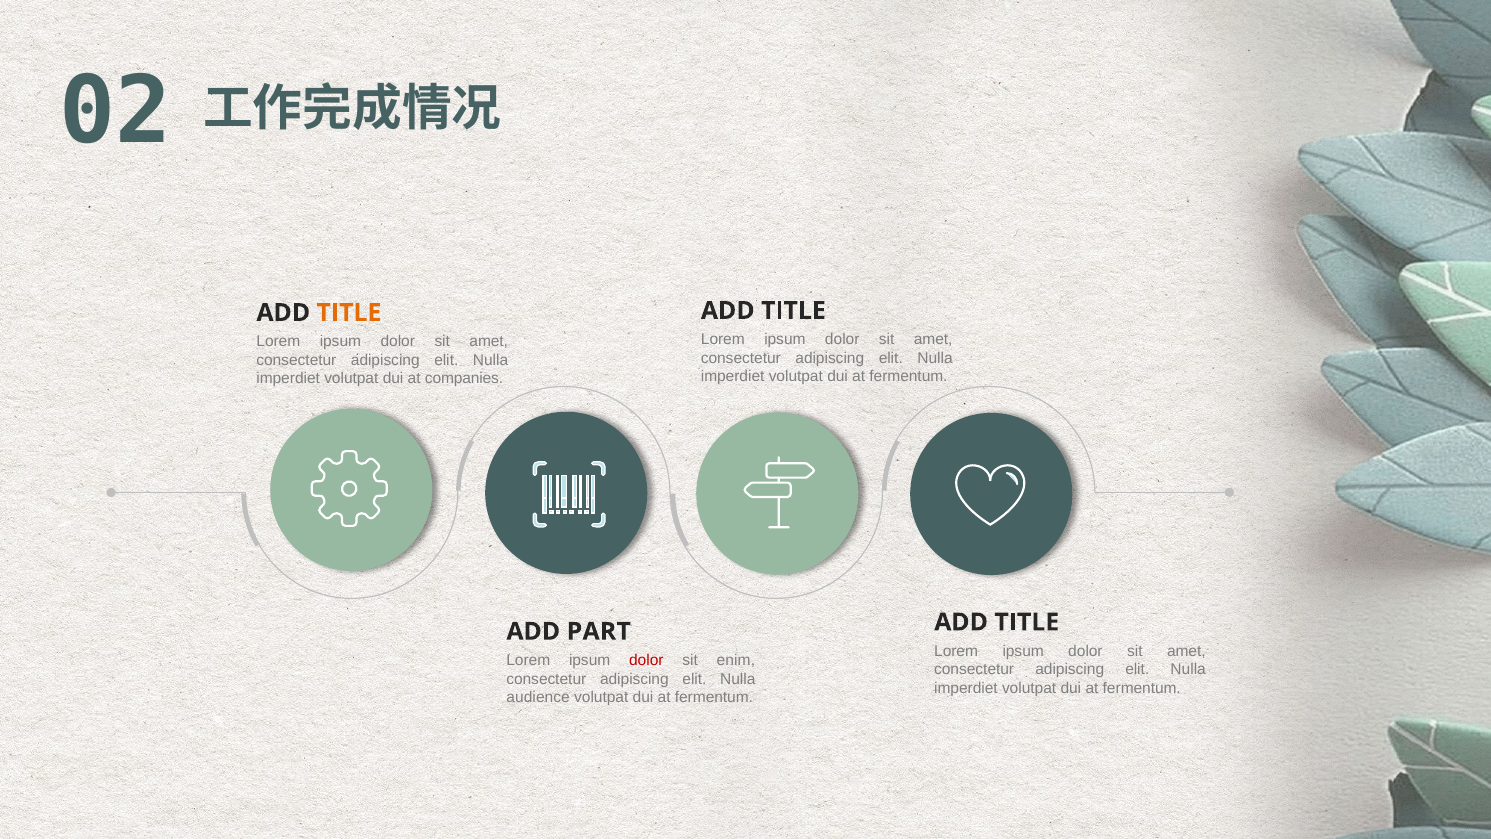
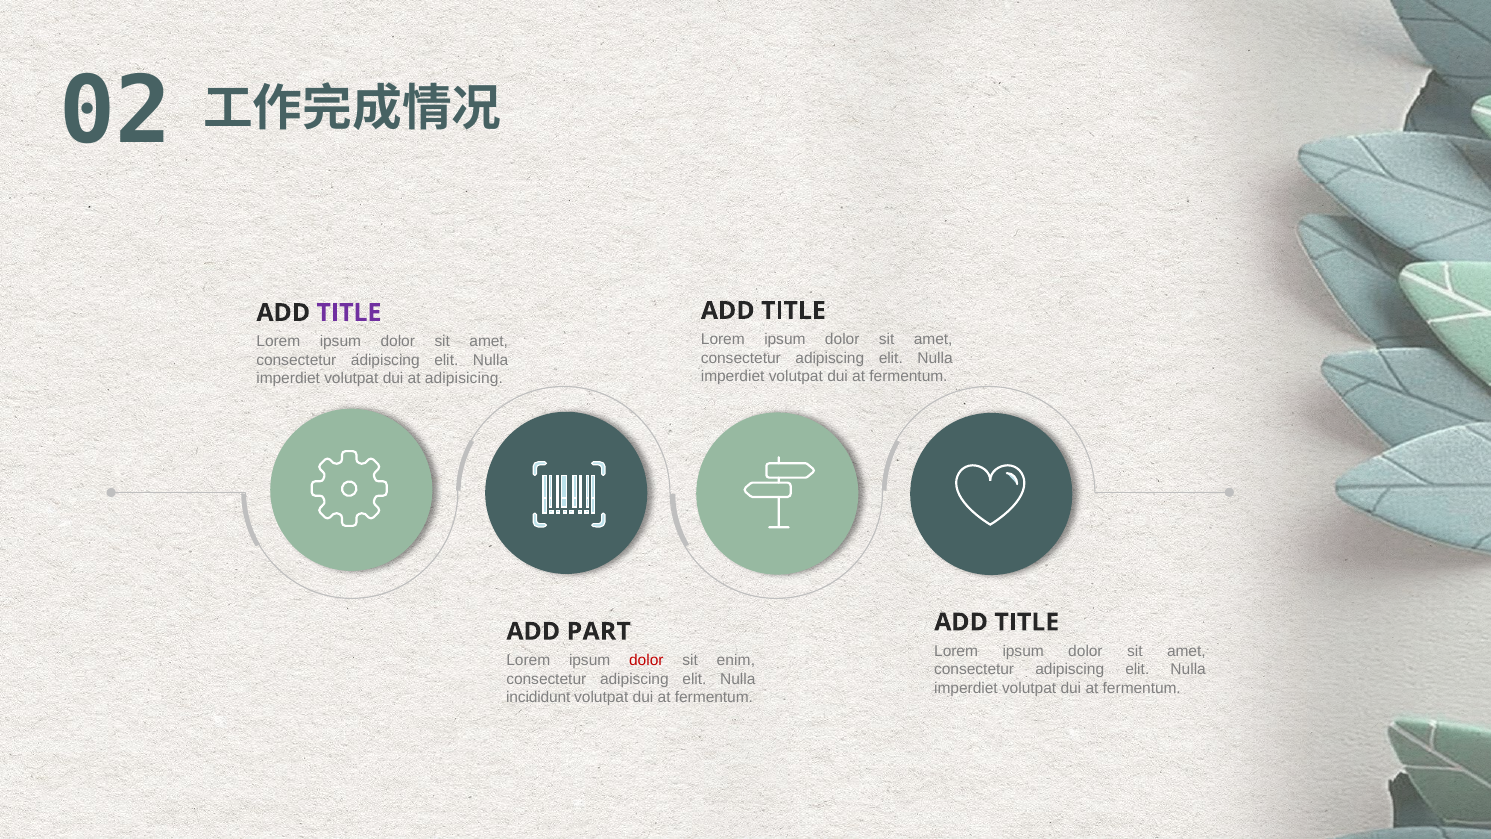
TITLE colour: orange -> purple (349, 313)
companies: companies -> adipisicing (464, 379)
audience: audience -> incididunt (538, 697)
